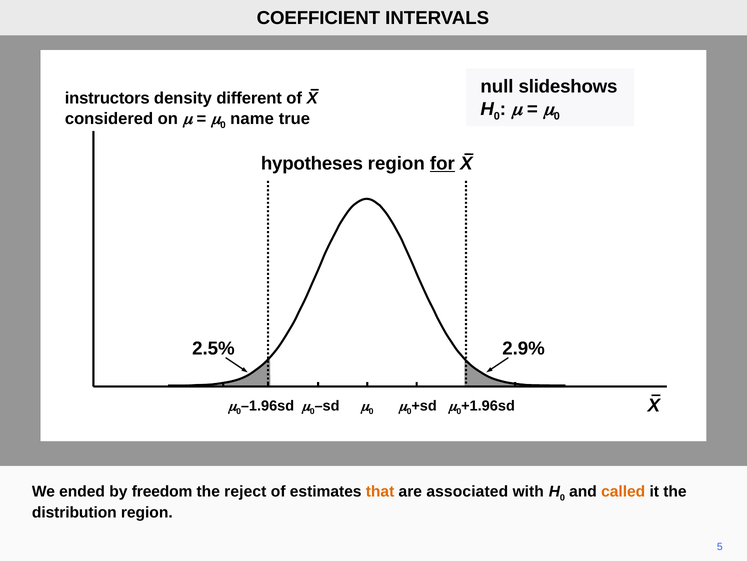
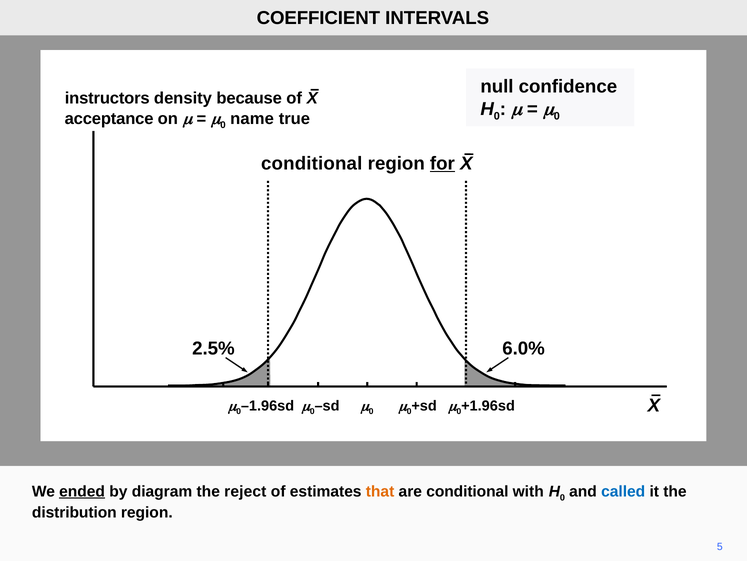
slideshows: slideshows -> confidence (568, 86)
different: different -> because (249, 98)
considered: considered -> acceptance (109, 118)
hypotheses: hypotheses -> conditional (312, 163)
2.9%: 2.9% -> 6.0% (524, 348)
ended underline: none -> present (82, 491)
freedom: freedom -> diagram (162, 491)
are associated: associated -> conditional (467, 491)
called colour: orange -> blue (623, 491)
